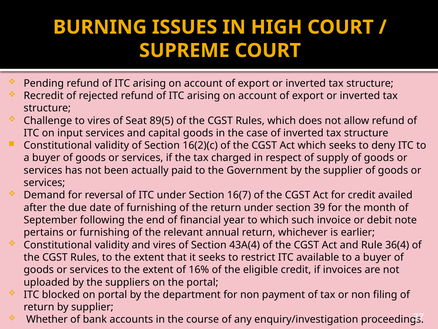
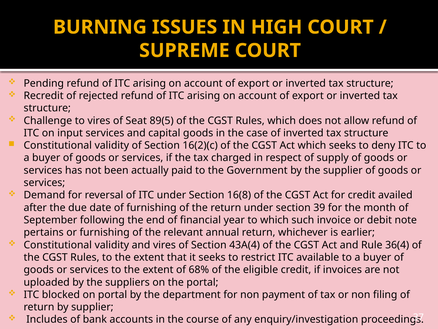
16(7: 16(7 -> 16(8 (239, 195)
16%: 16% -> 68% (199, 269)
Whether: Whether -> Includes (47, 319)
